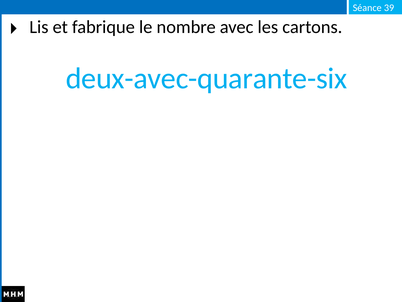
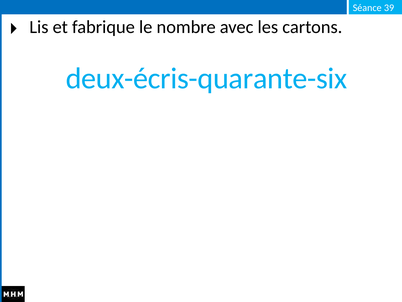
deux-avec-quarante-six: deux-avec-quarante-six -> deux-écris-quarante-six (207, 78)
